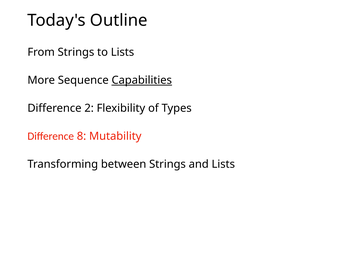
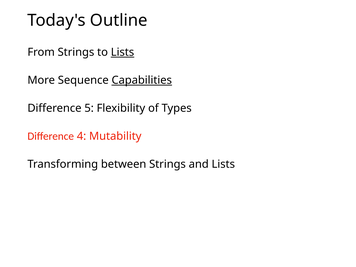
Lists underline: none -> present (123, 52)
2: 2 -> 5 (89, 108)
8: 8 -> 4 (82, 136)
